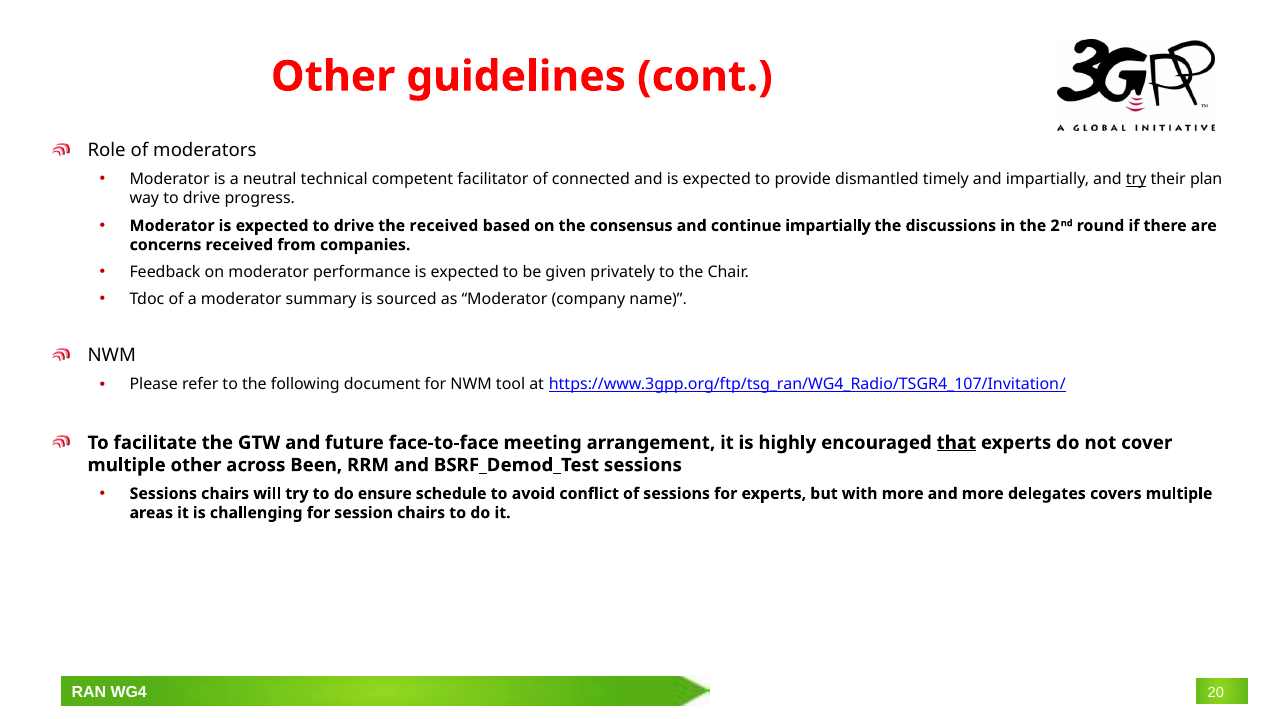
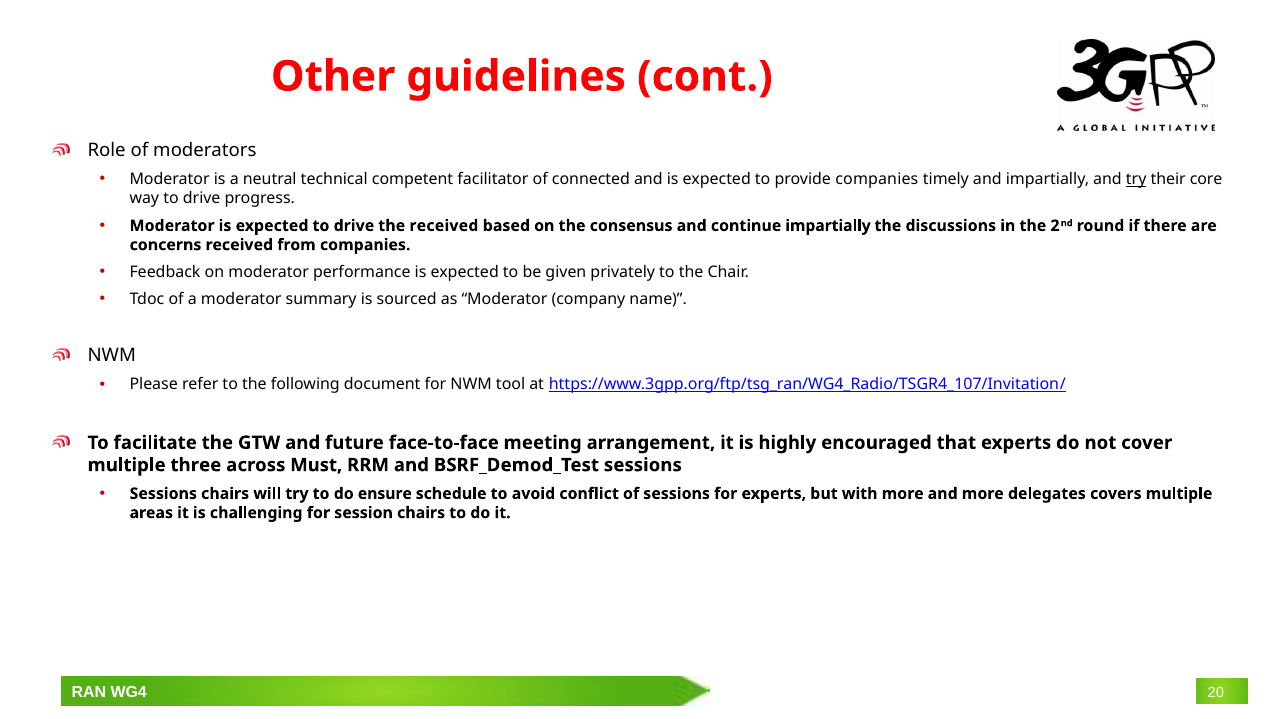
provide dismantled: dismantled -> companies (877, 179)
plan: plan -> core (1206, 179)
that underline: present -> none (956, 443)
multiple other: other -> three (196, 465)
Been: Been -> Must (316, 465)
